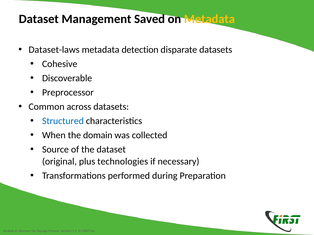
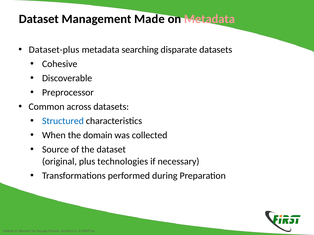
Saved: Saved -> Made (149, 19)
Metadata colour: yellow -> pink (209, 19)
Dataset-laws: Dataset-laws -> Dataset-plus (54, 50)
detection: detection -> searching (140, 50)
